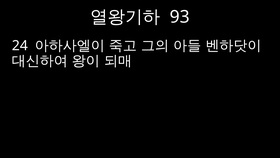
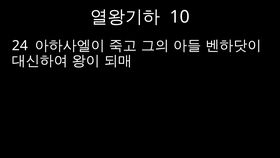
93: 93 -> 10 (180, 17)
